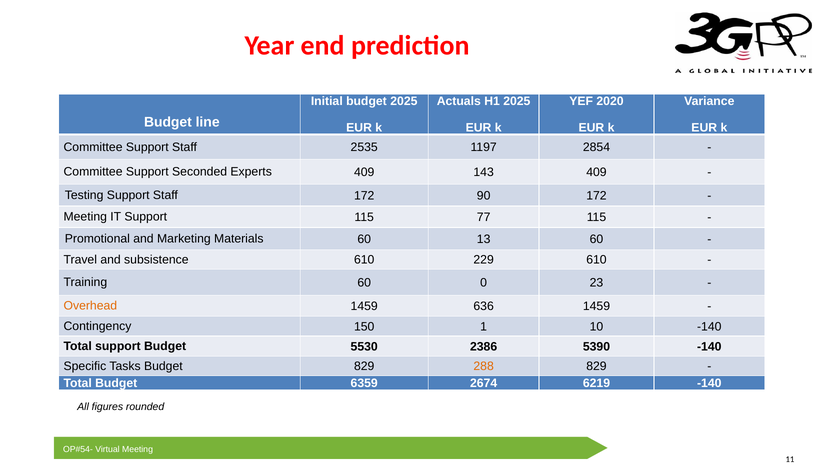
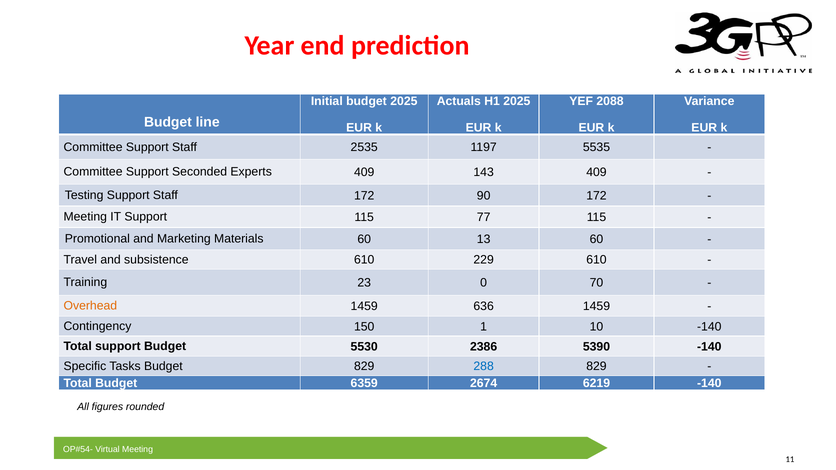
2020: 2020 -> 2088 (610, 101)
2854: 2854 -> 5535 (596, 147)
Training 60: 60 -> 23 (364, 283)
23: 23 -> 70 (596, 283)
288 colour: orange -> blue (484, 367)
